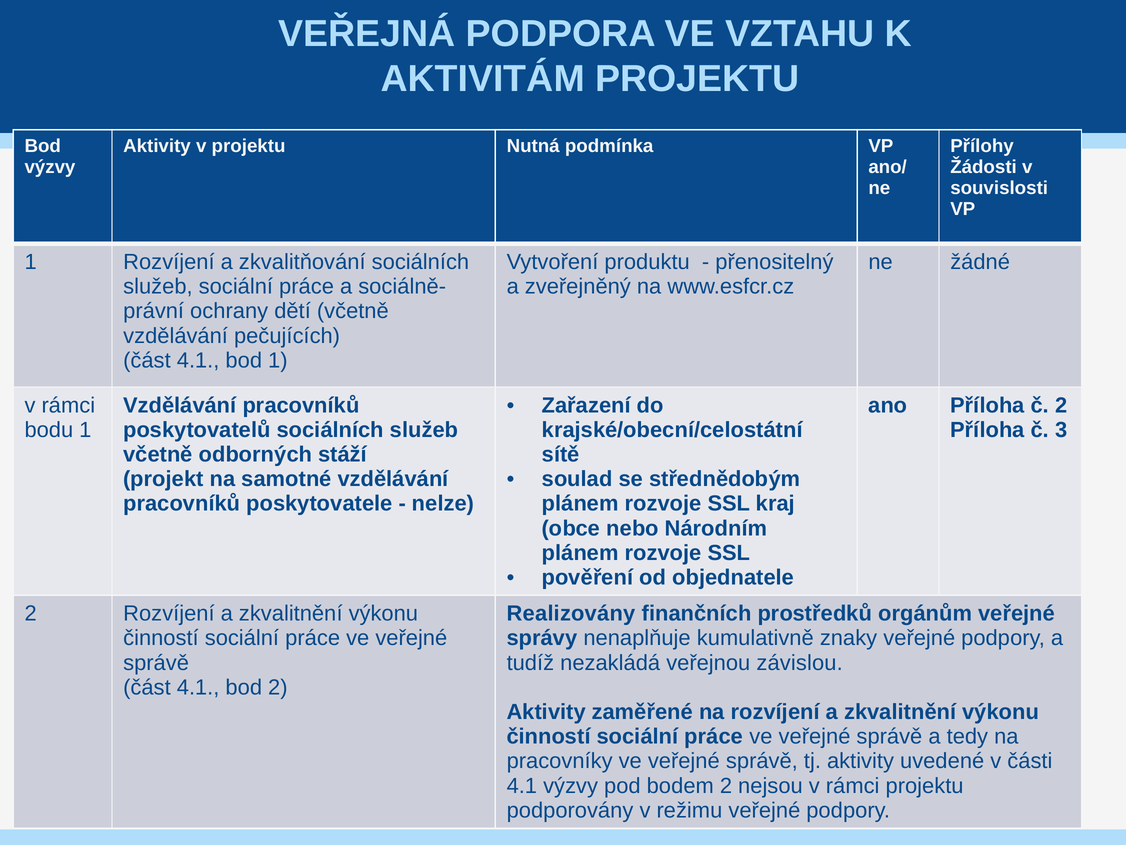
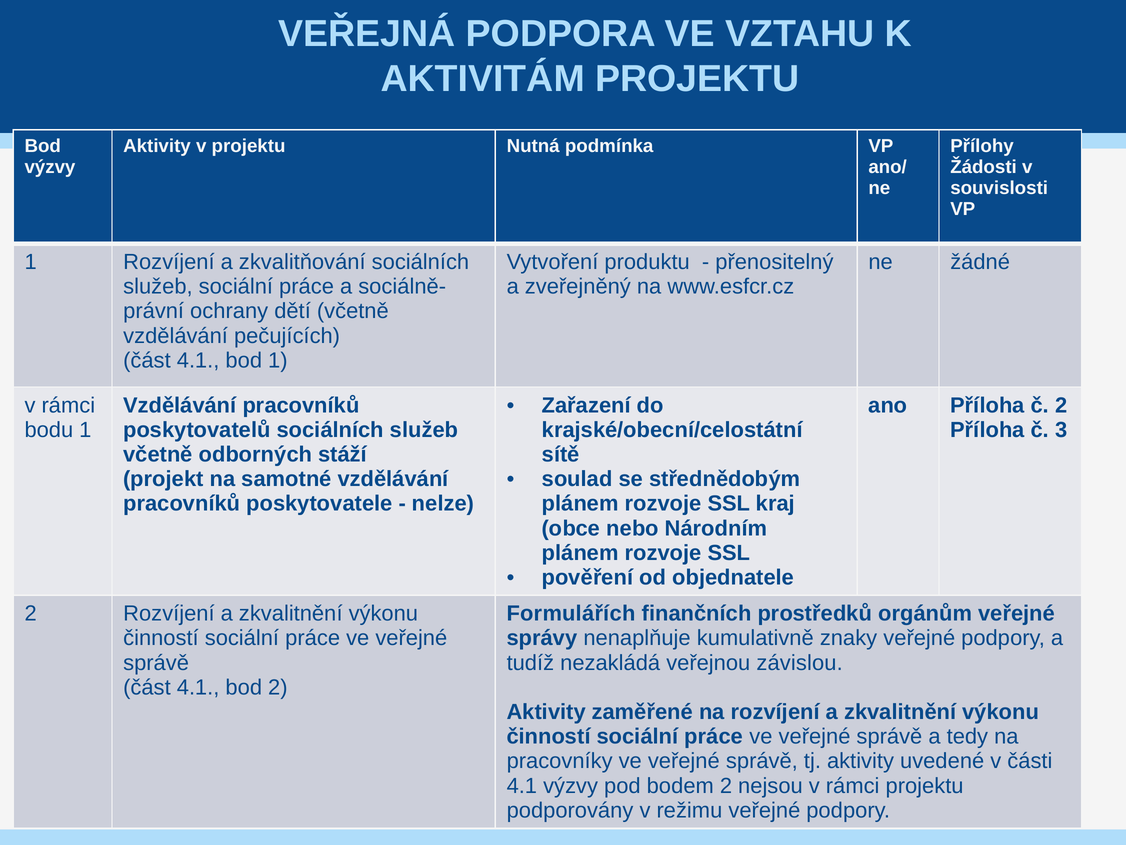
Realizovány: Realizovány -> Formulářích (571, 613)
